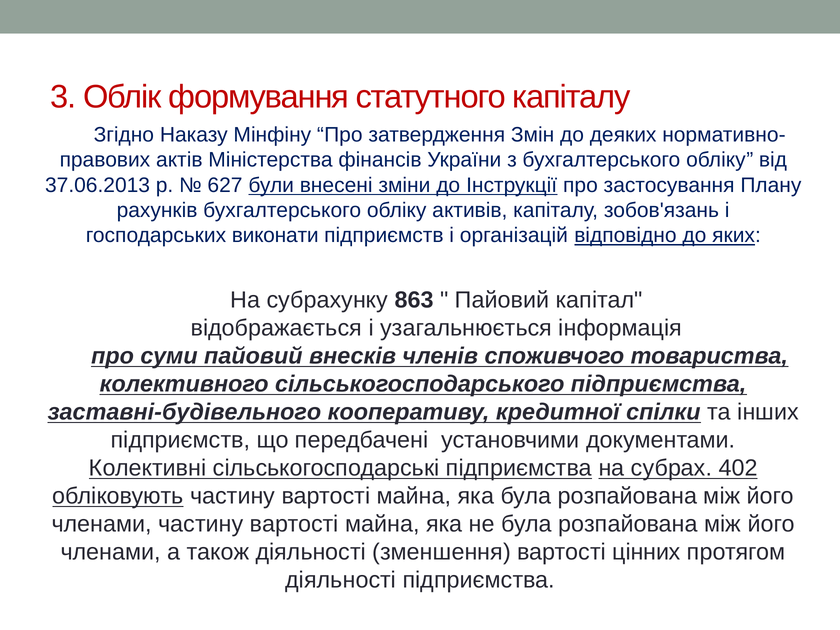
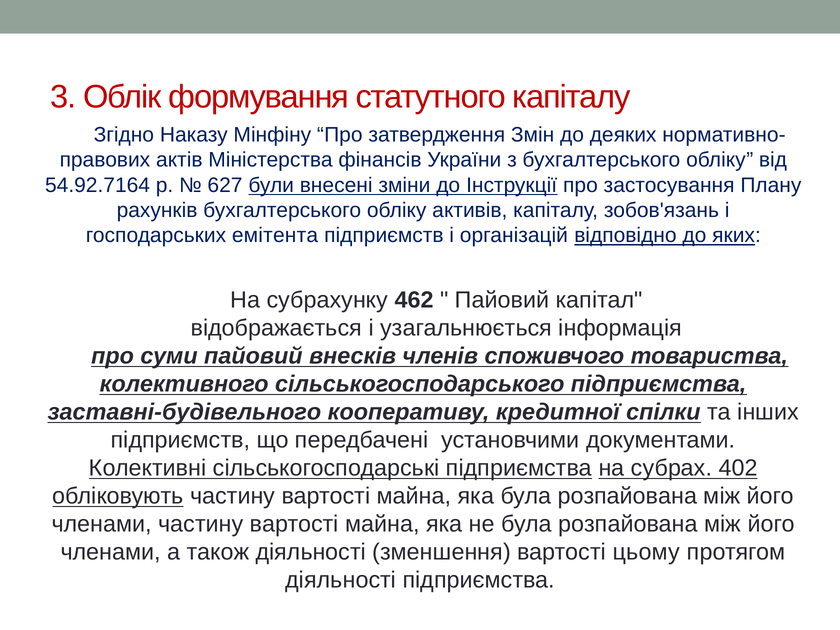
37.06.2013: 37.06.2013 -> 54.92.7164 (98, 185)
виконати: виконати -> емітента (275, 236)
863: 863 -> 462 (414, 300)
цінних: цінних -> цьому (646, 552)
